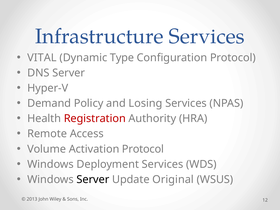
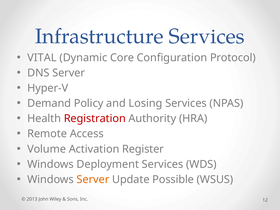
Type: Type -> Core (122, 58)
Activation Protocol: Protocol -> Register (143, 149)
Server colour: black -> orange (93, 179)
Original: Original -> Possible (173, 179)
